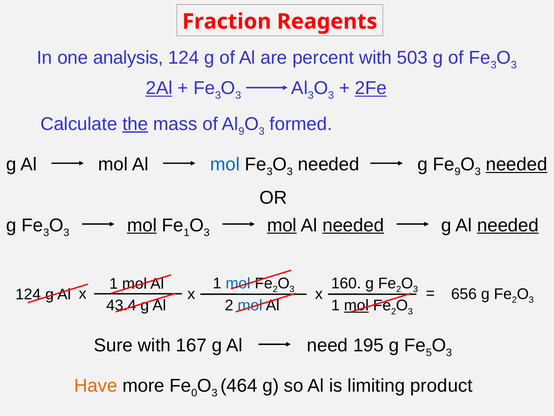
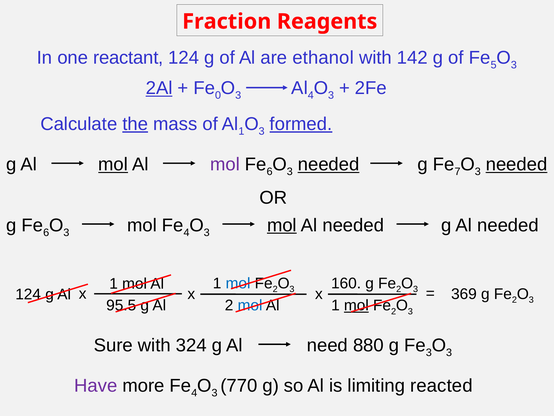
analysis: analysis -> reactant (128, 58)
percent: percent -> ethanol (323, 58)
503: 503 -> 142 (412, 58)
3: 3 -> 5 (494, 65)
3: 3 -> 0 (218, 95)
Al 3: 3 -> 4 (311, 95)
2Fe underline: present -> none (371, 88)
of Al 9: 9 -> 1 (241, 131)
formed underline: none -> present (301, 124)
mol underline: none -> present (113, 164)
mol colour: blue -> purple (225, 164)
3: 3 -> 6 (270, 171)
needed underline: none -> present (329, 164)
9: 9 -> 7 (458, 171)
3: 3 -> 6 (46, 232)
mol underline: present -> none (142, 225)
1: 1 -> 4 (187, 232)
needed underline: present -> none (353, 225)
needed underline: present -> none (508, 225)
656: 656 -> 369 (464, 294)
43.4: 43.4 -> 95.5 (121, 305)
167: 167 -> 324 (191, 345)
195: 195 -> 880 (368, 345)
5: 5 -> 3 (429, 352)
Have colour: orange -> purple (96, 385)
0: 0 -> 4 (194, 392)
464: 464 -> 770 (239, 385)
product: product -> reacted (441, 385)
